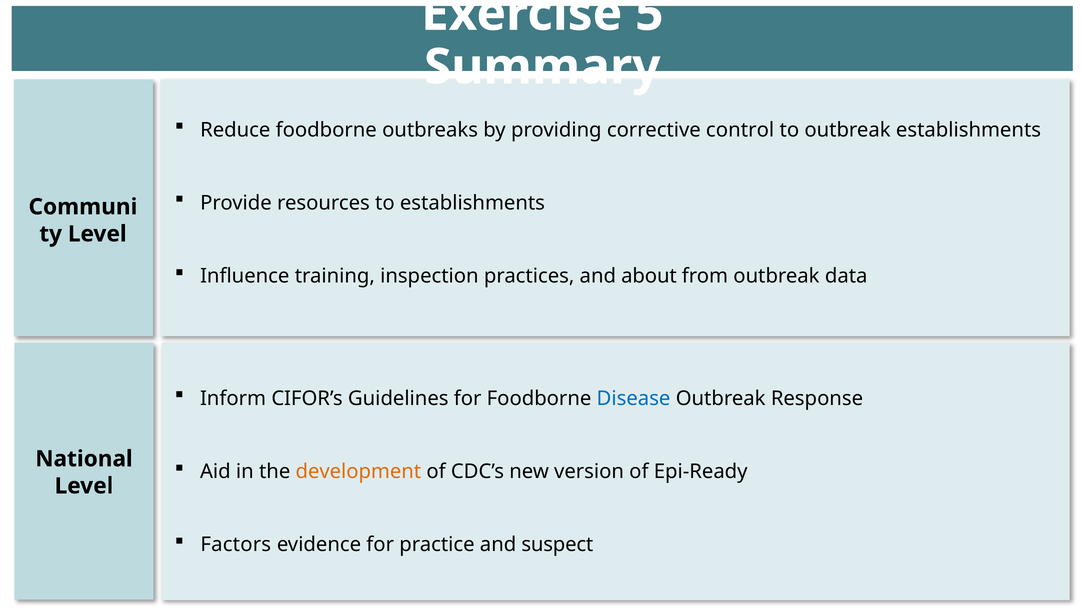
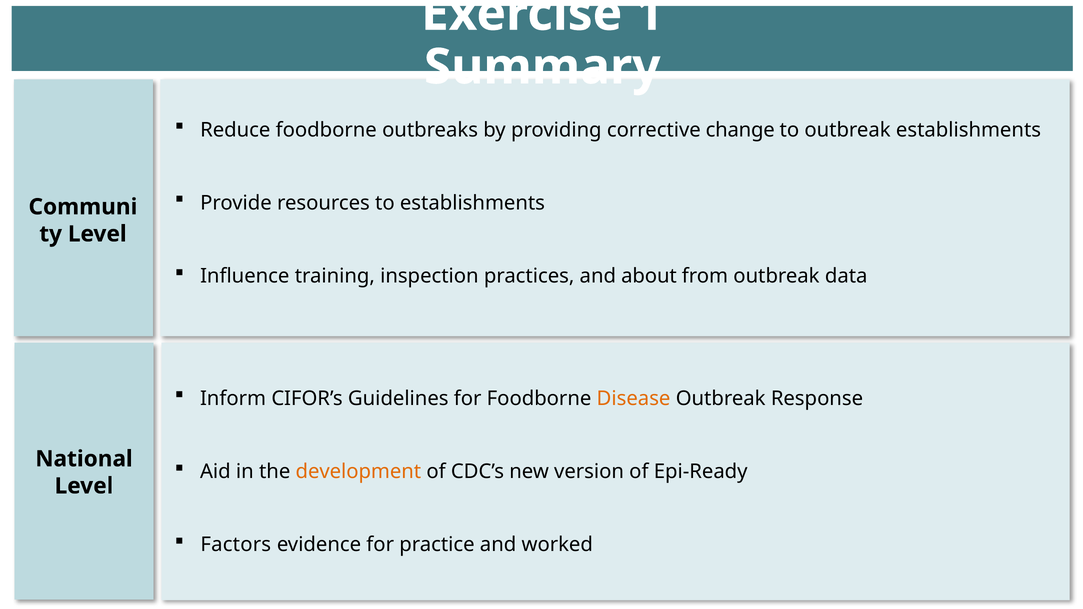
5: 5 -> 1 (649, 13)
control: control -> change (740, 130)
Disease colour: blue -> orange (634, 399)
suspect: suspect -> worked (557, 545)
